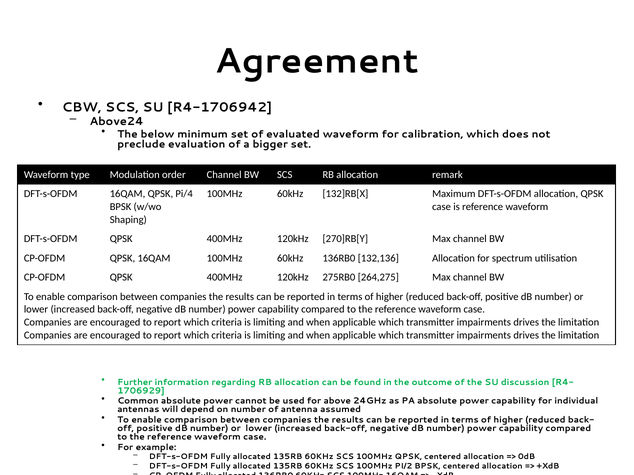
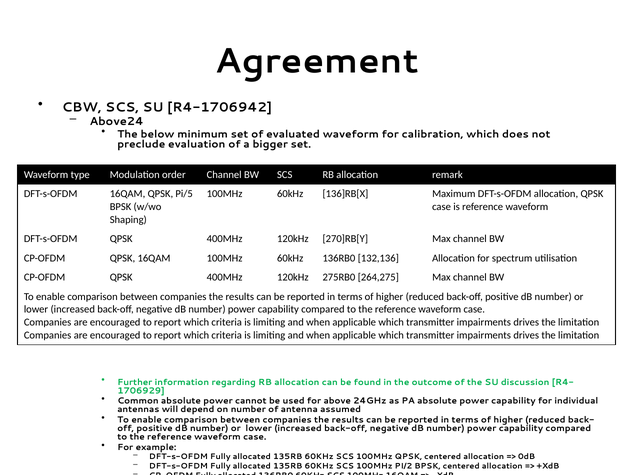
Pi/4: Pi/4 -> Pi/5 (184, 194)
132]RB[X: 132]RB[X -> 136]RB[X (345, 194)
